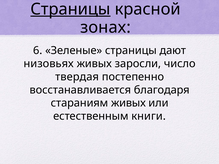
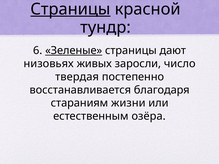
зонах: зонах -> тундр (106, 27)
Зеленые underline: none -> present (74, 51)
стараниям живых: живых -> жизни (128, 103)
книги: книги -> озёра (149, 116)
